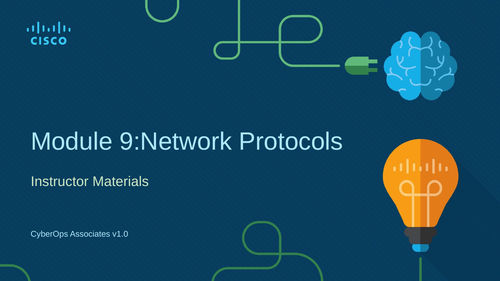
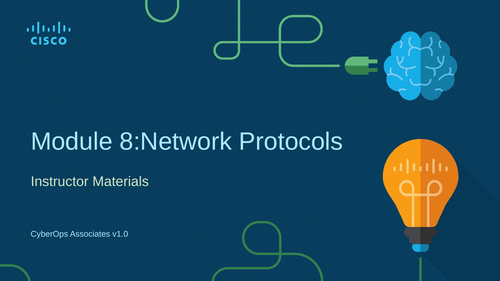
9:Network: 9:Network -> 8:Network (176, 142)
